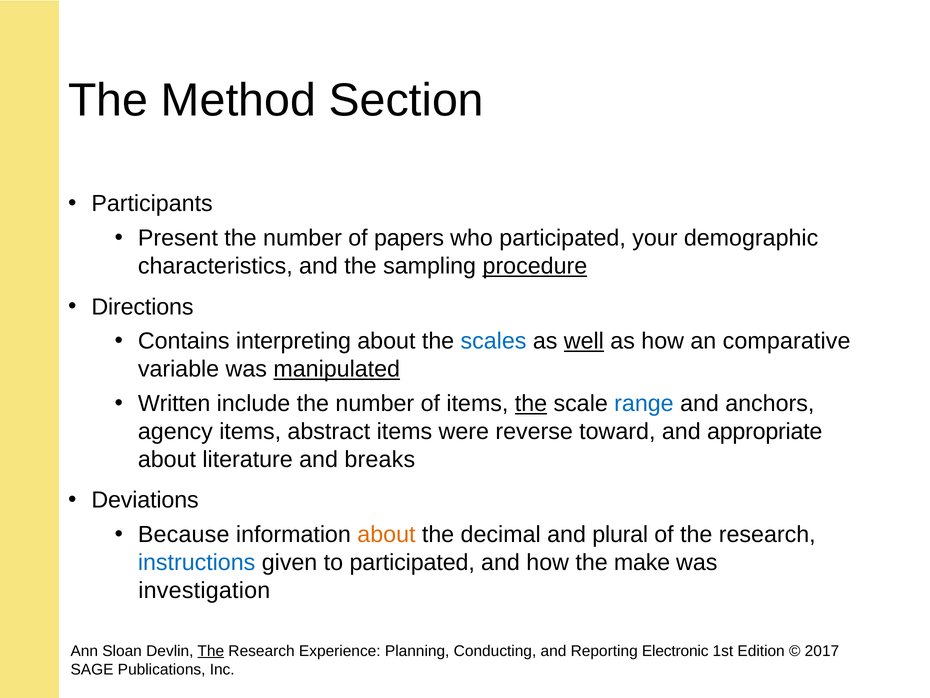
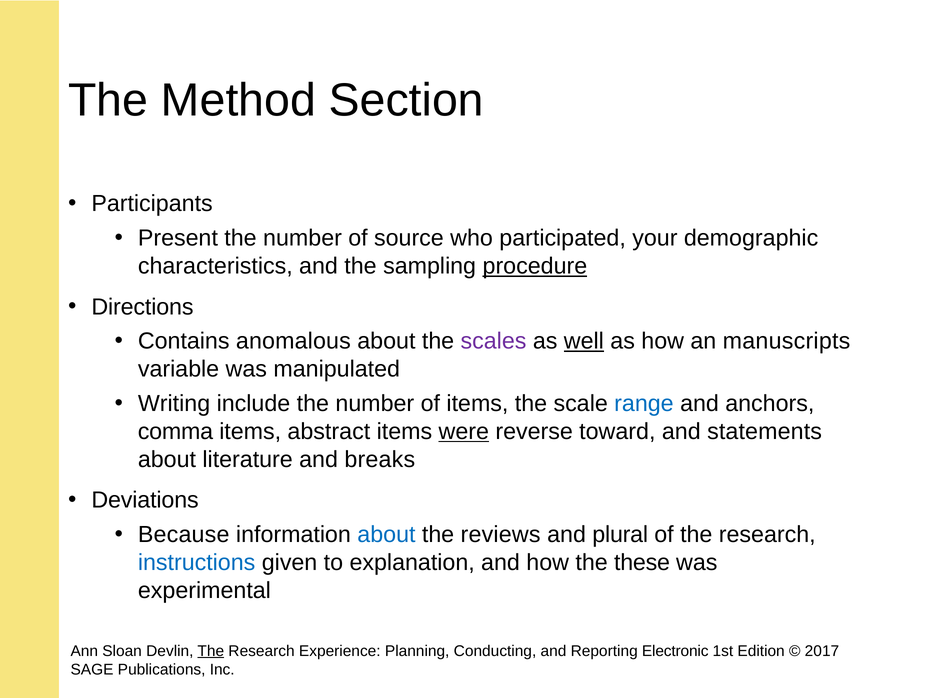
papers: papers -> source (409, 238)
interpreting: interpreting -> anomalous (293, 341)
scales colour: blue -> purple (494, 341)
comparative: comparative -> manuscripts (787, 341)
manipulated underline: present -> none (337, 369)
Written: Written -> Writing (174, 403)
the underline: present -> none (531, 403)
agency: agency -> comma (175, 431)
were underline: none -> present (464, 431)
appropriate: appropriate -> statements (765, 431)
about colour: orange -> blue (386, 534)
decimal: decimal -> reviews (501, 534)
to participated: participated -> explanation (412, 562)
make: make -> these (642, 562)
investigation: investigation -> experimental (204, 590)
